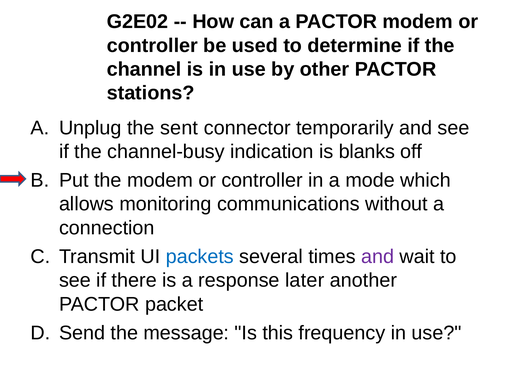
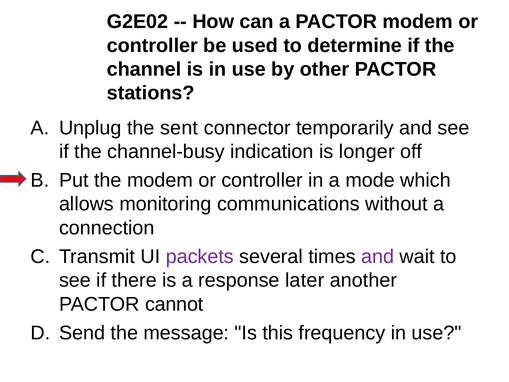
blanks: blanks -> longer (367, 151)
packets colour: blue -> purple (200, 256)
packet: packet -> cannot (174, 304)
